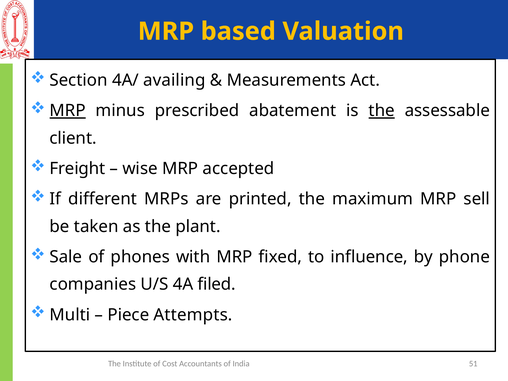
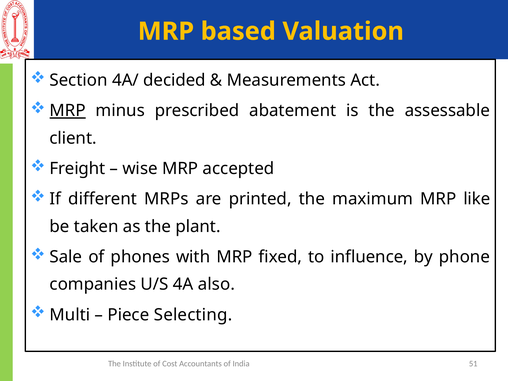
availing: availing -> decided (174, 80)
the underline: present -> none (382, 111)
sell: sell -> like (477, 199)
filed: filed -> also (216, 284)
Attempts: Attempts -> Selecting (193, 315)
